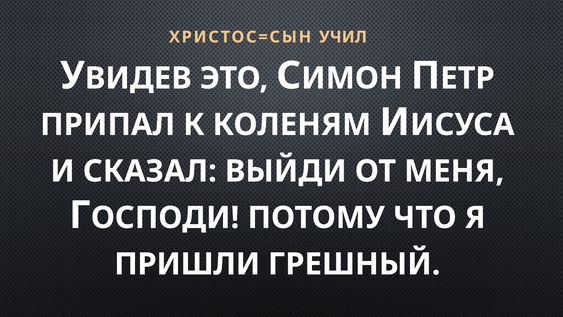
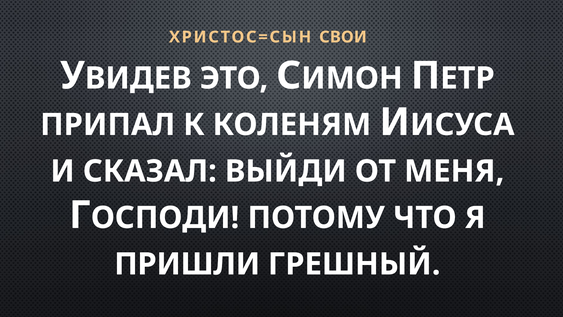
УЧИЛ: УЧИЛ -> СВОИ (343, 37)
